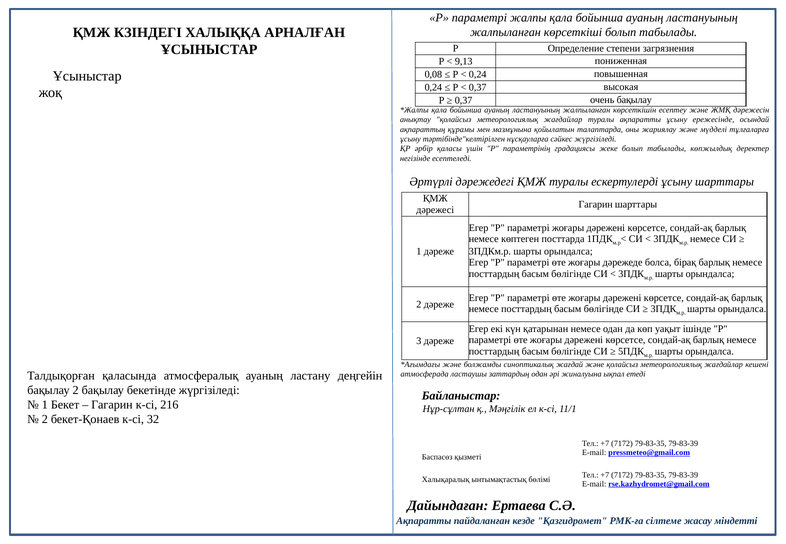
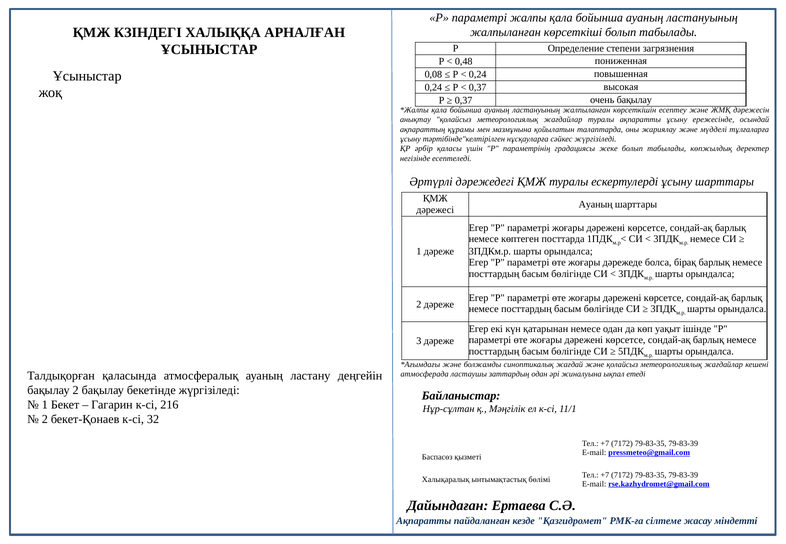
9,13: 9,13 -> 0,48 (464, 62)
Гагарин: Гагарин -> Ауаның (596, 204)
